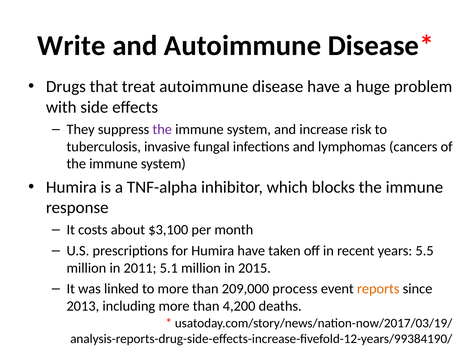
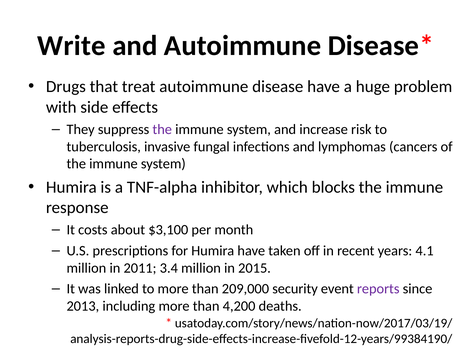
5.5: 5.5 -> 4.1 (425, 251)
5.1: 5.1 -> 3.4 (169, 268)
process: process -> security (295, 289)
reports colour: orange -> purple (378, 289)
